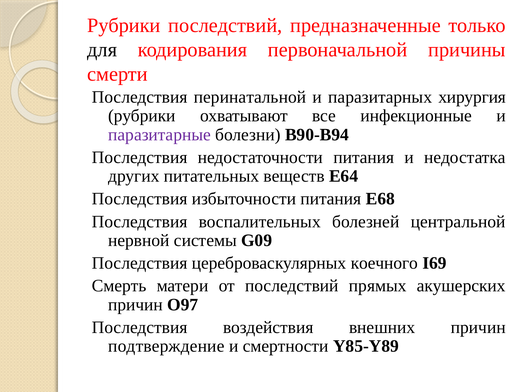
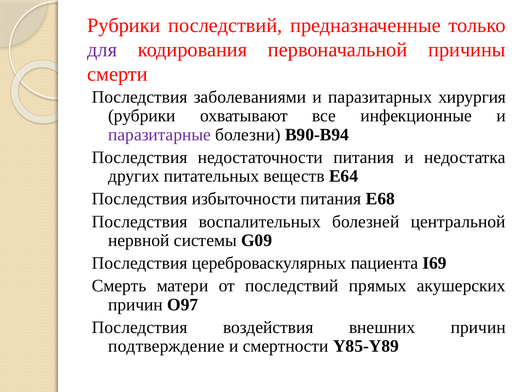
для colour: black -> purple (102, 50)
перинатальной: перинатальной -> заболеваниями (250, 97)
коечного: коечного -> пациента (384, 263)
